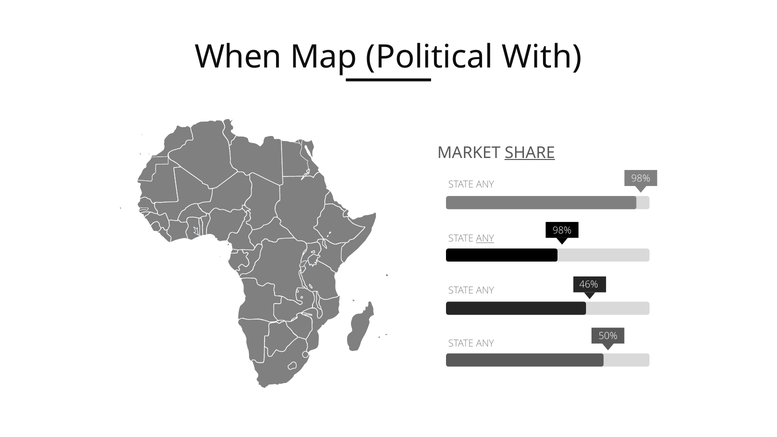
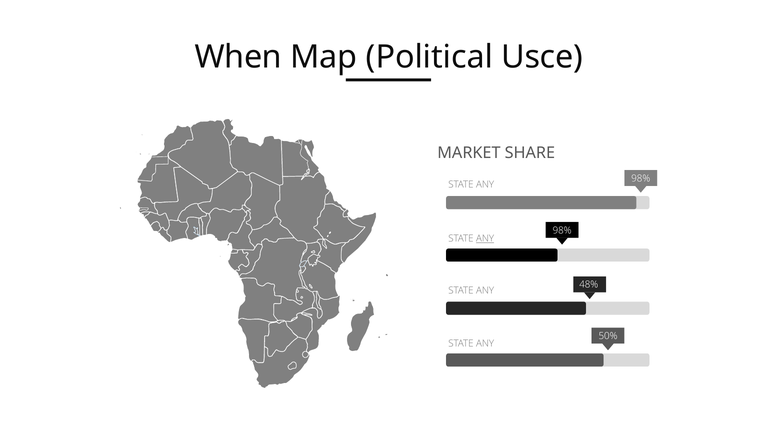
With: With -> Usce (542, 57)
SHARE underline: present -> none (530, 153)
46%: 46% -> 48% (589, 285)
